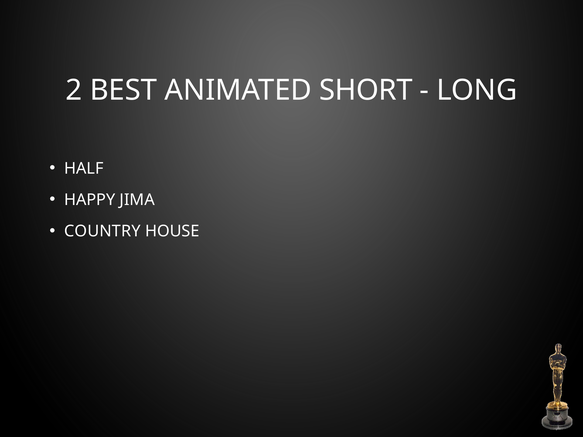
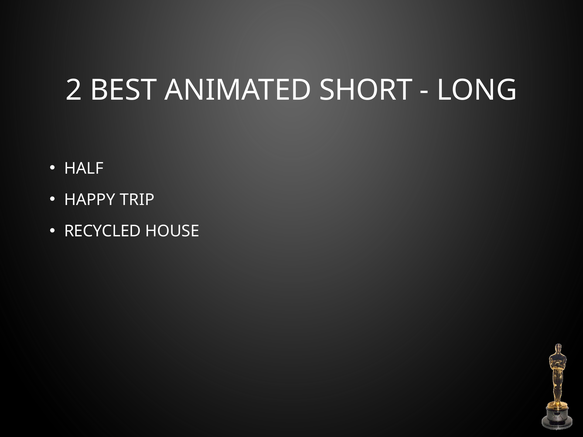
JIMA: JIMA -> TRIP (137, 200)
COUNTRY: COUNTRY -> RECYCLED (103, 231)
